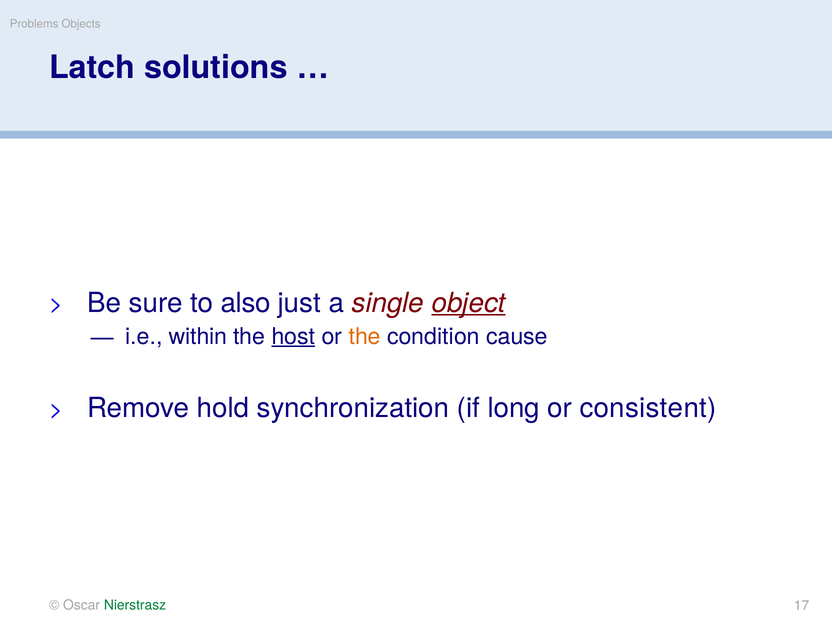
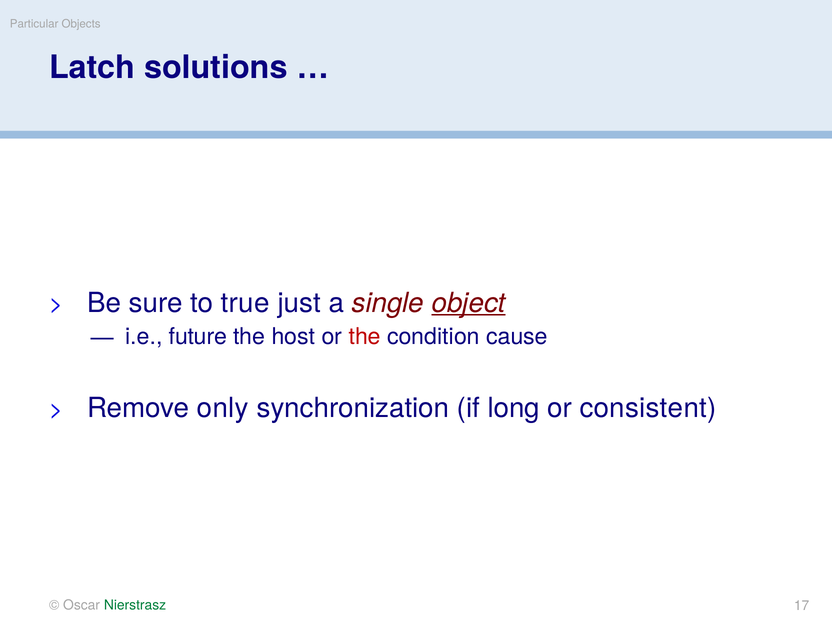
Problems: Problems -> Particular (34, 24)
also: also -> true (245, 303)
within: within -> future (198, 336)
host underline: present -> none (293, 336)
the colour: orange -> red (365, 336)
hold: hold -> only (223, 408)
